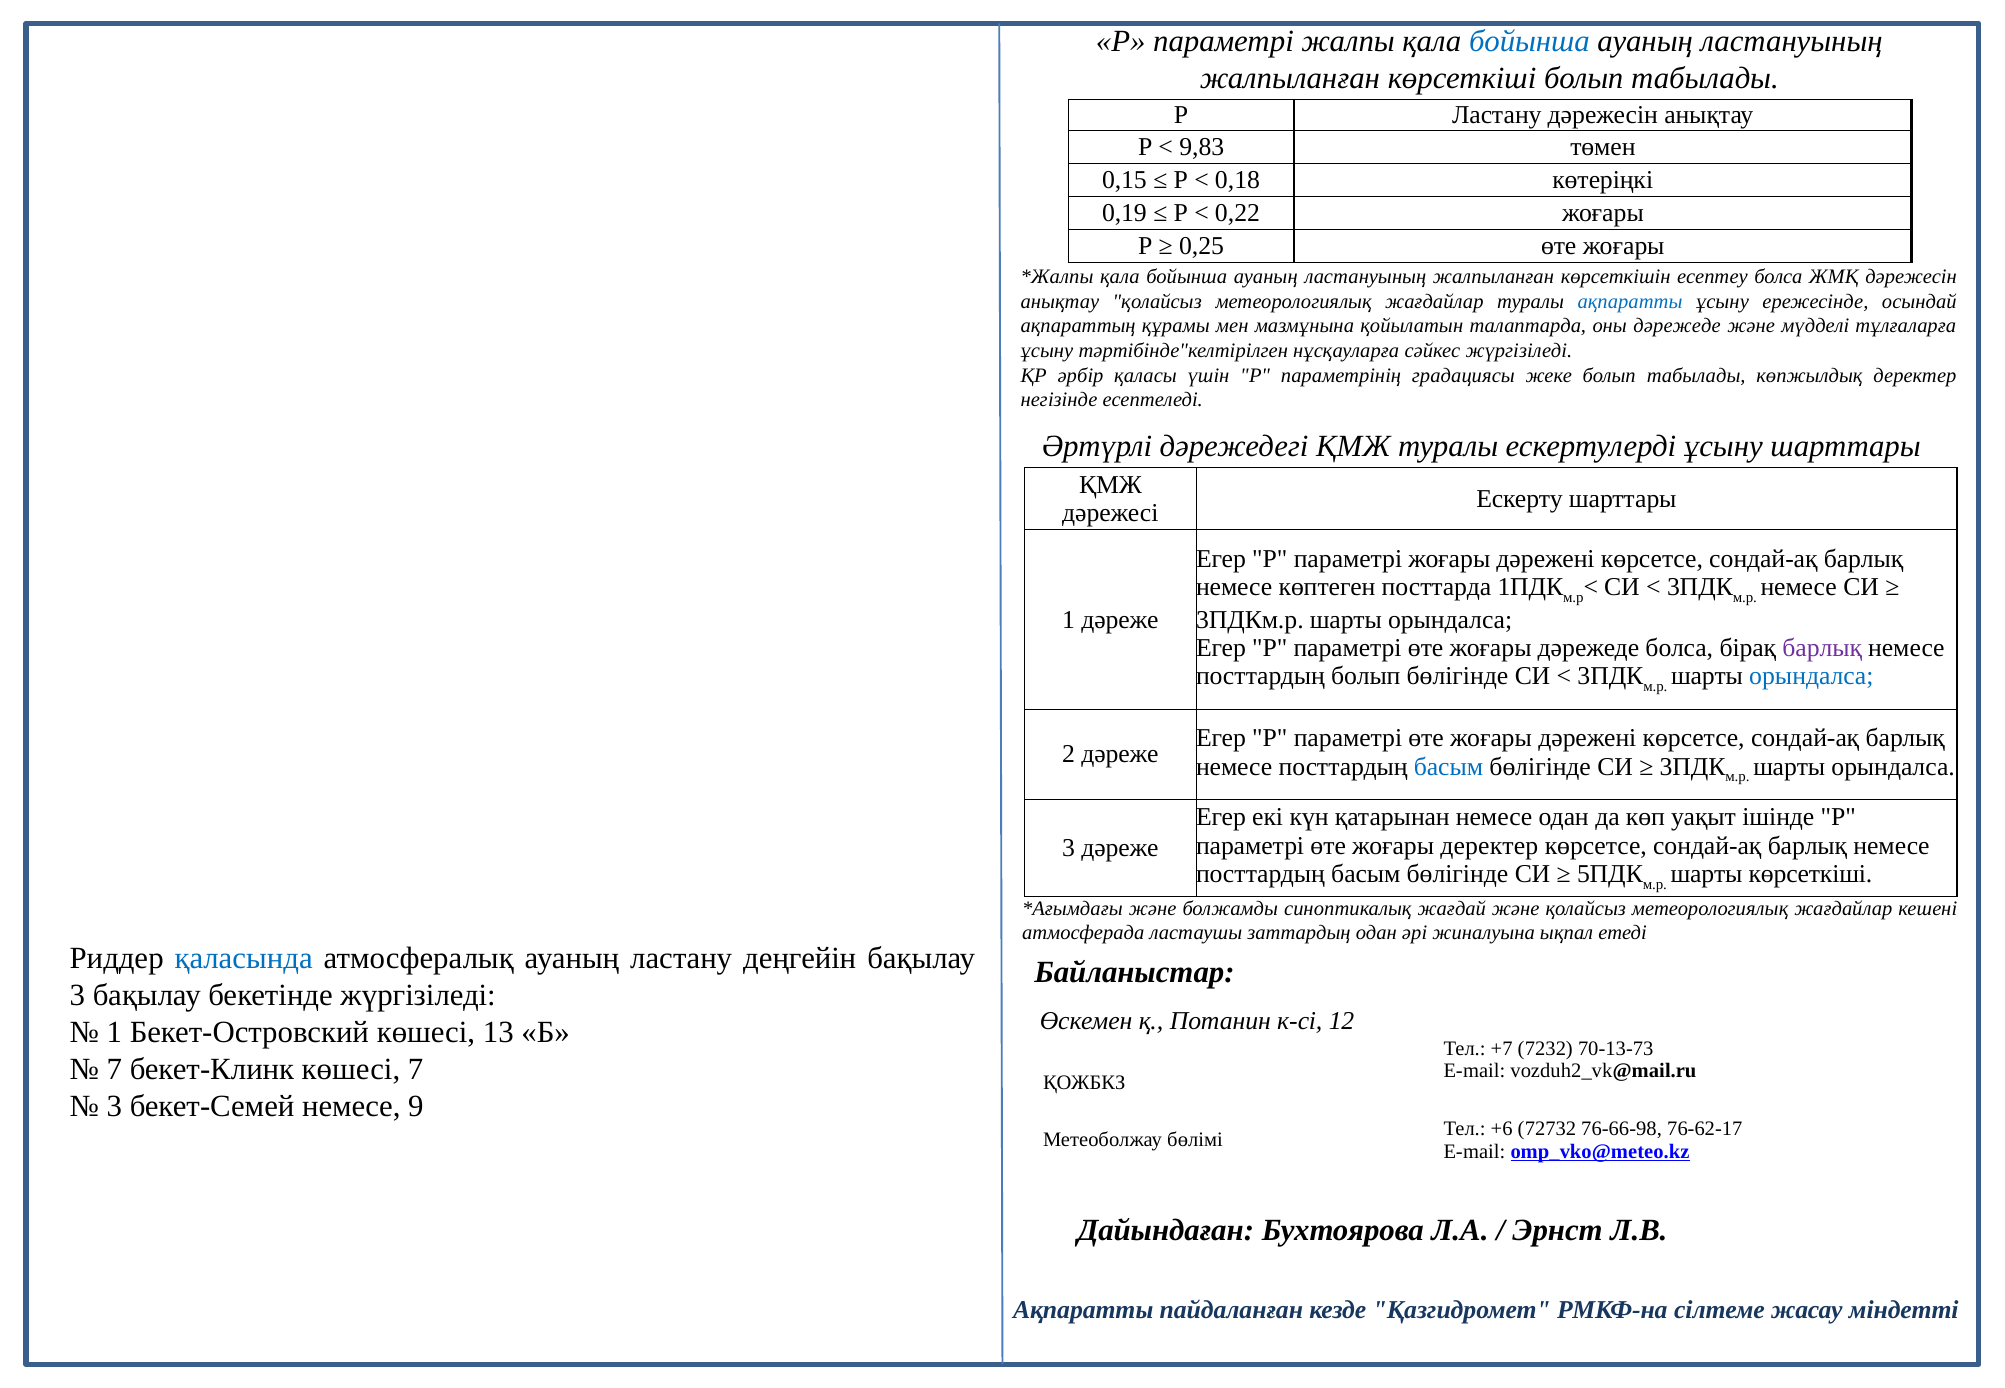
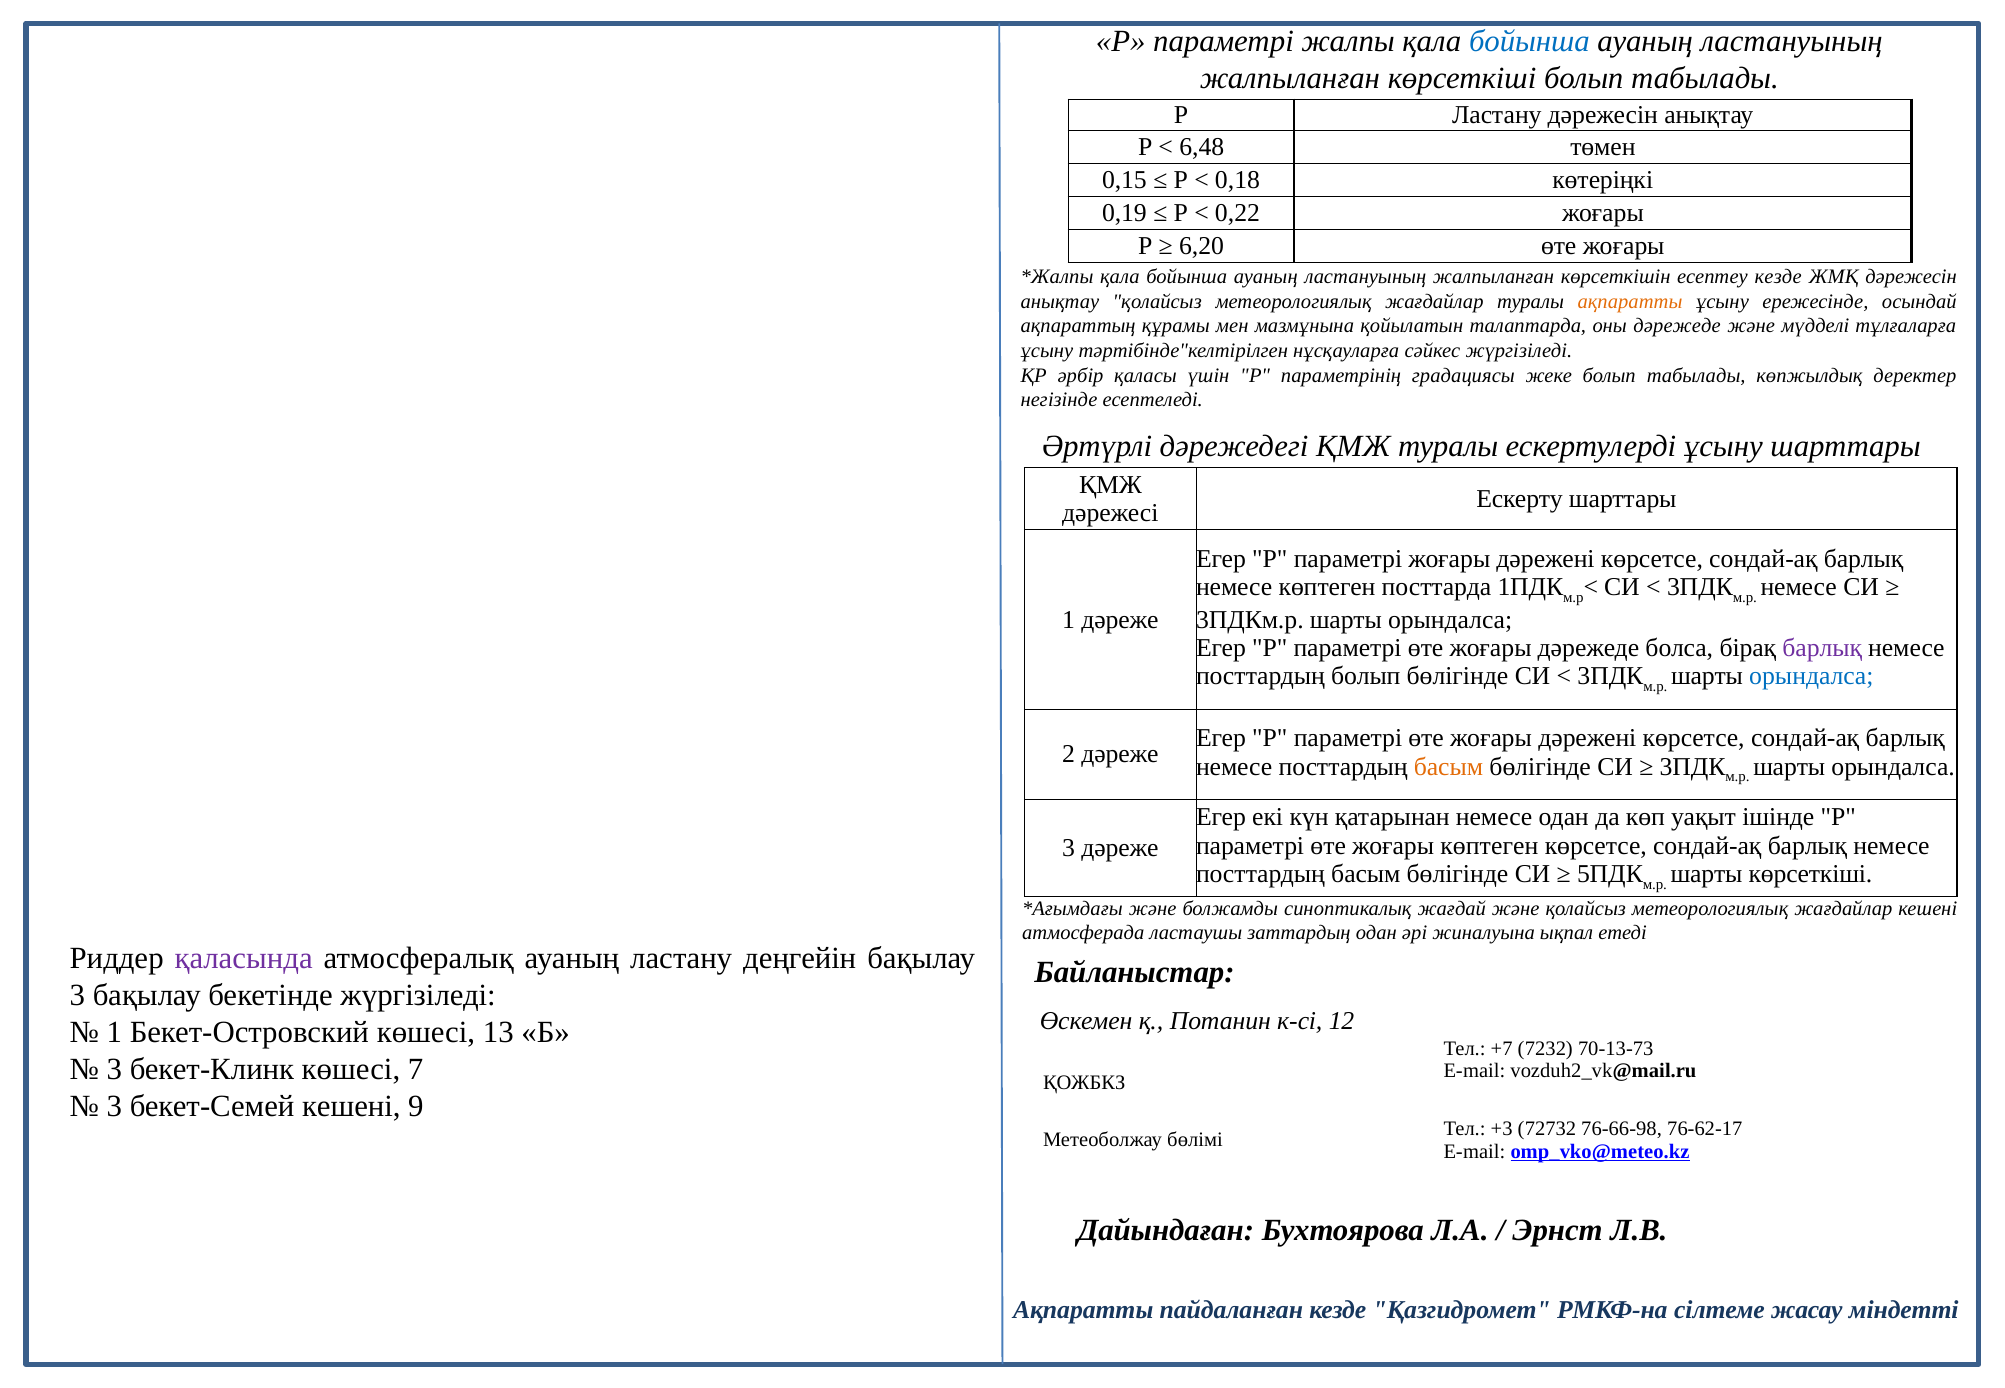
9,83: 9,83 -> 6,48 (1202, 147)
0,25: 0,25 -> 6,20 (1202, 246)
есептеу болса: болса -> кезде (1778, 277)
ақпаратты colour: blue -> orange (1630, 301)
басым colour: blue -> orange (1448, 767)
жоғары деректер: деректер -> көптеген (1489, 846)
қаласында colour: blue -> purple (244, 958)
7: 7 -> 3 (114, 1069)
бекет-Семей немесе: немесе -> кешені (351, 1106)
+6: +6 -> +3 (1502, 1129)
